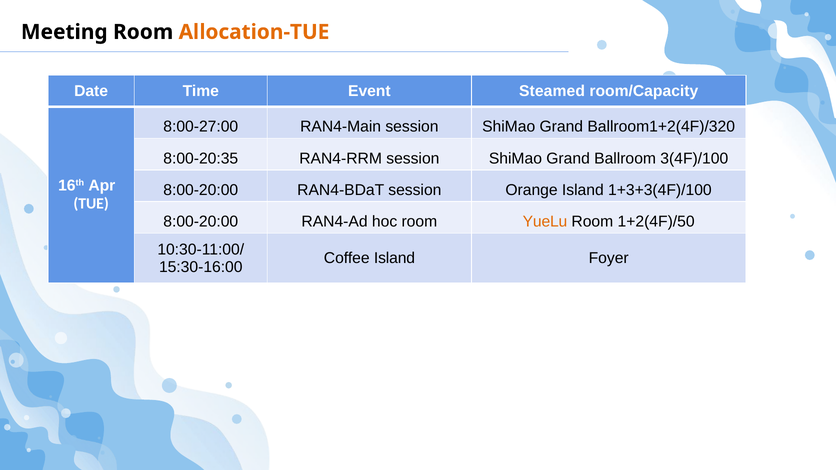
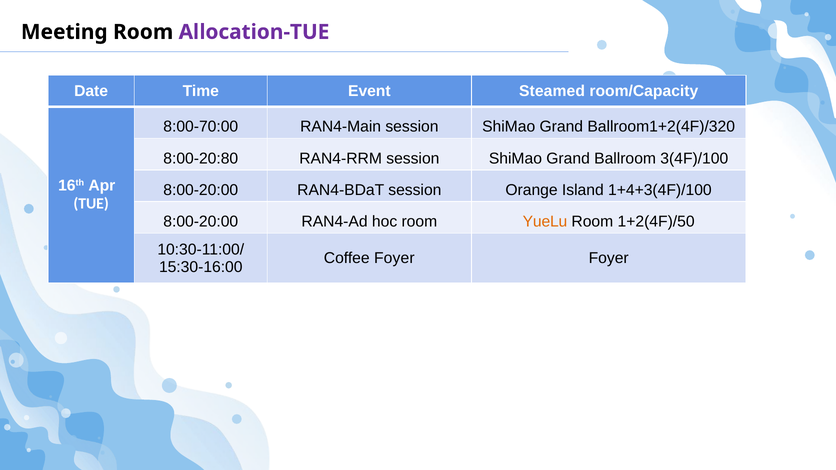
Allocation-TUE colour: orange -> purple (254, 32)
8:00-27:00: 8:00-27:00 -> 8:00-70:00 (201, 127)
8:00-20:35: 8:00-20:35 -> 8:00-20:80 (201, 158)
1+3+3(4F)/100: 1+3+3(4F)/100 -> 1+4+3(4F)/100 (660, 190)
Coffee Island: Island -> Foyer (394, 258)
